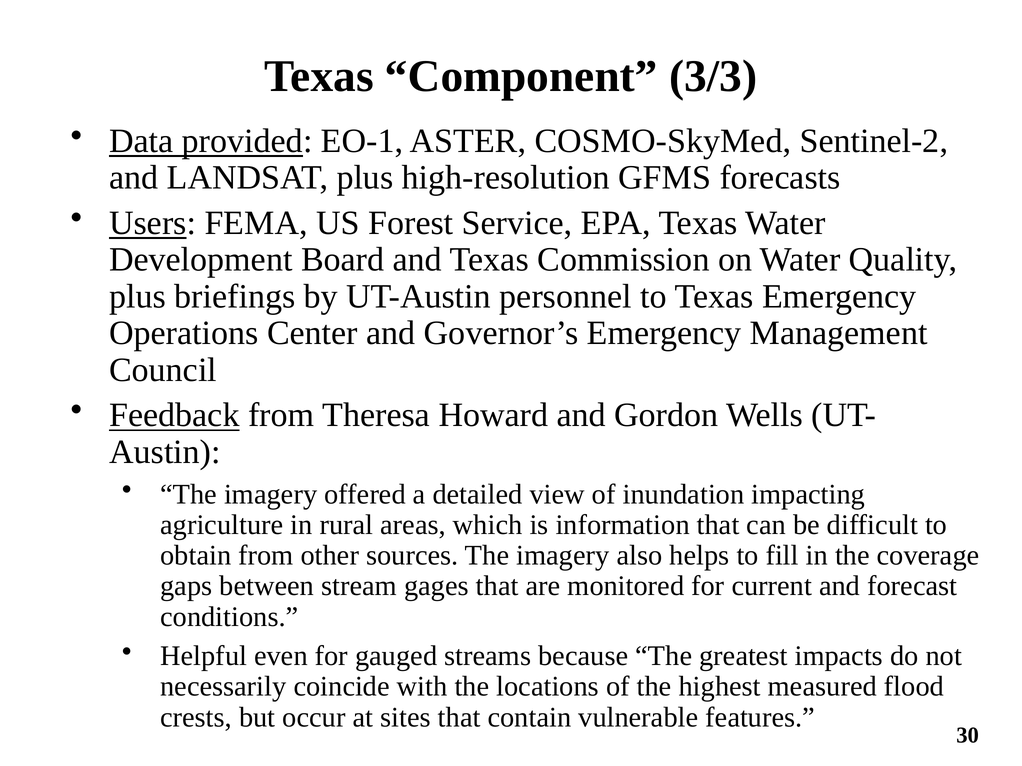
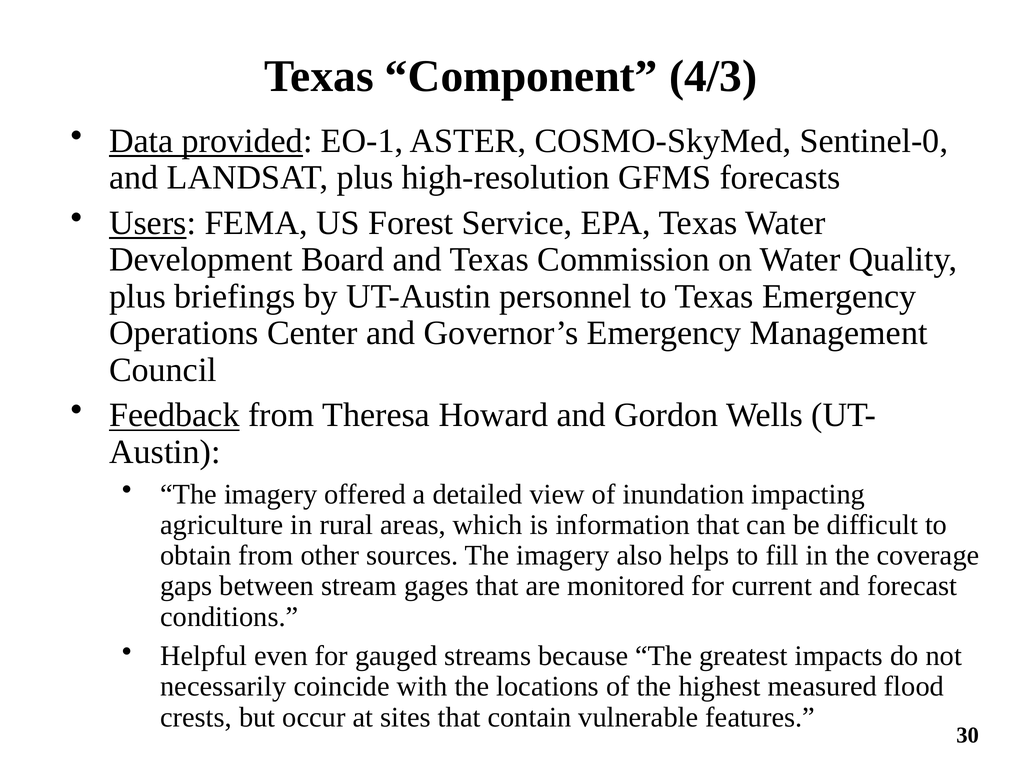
3/3: 3/3 -> 4/3 (713, 77)
Sentinel-2: Sentinel-2 -> Sentinel-0 (874, 141)
